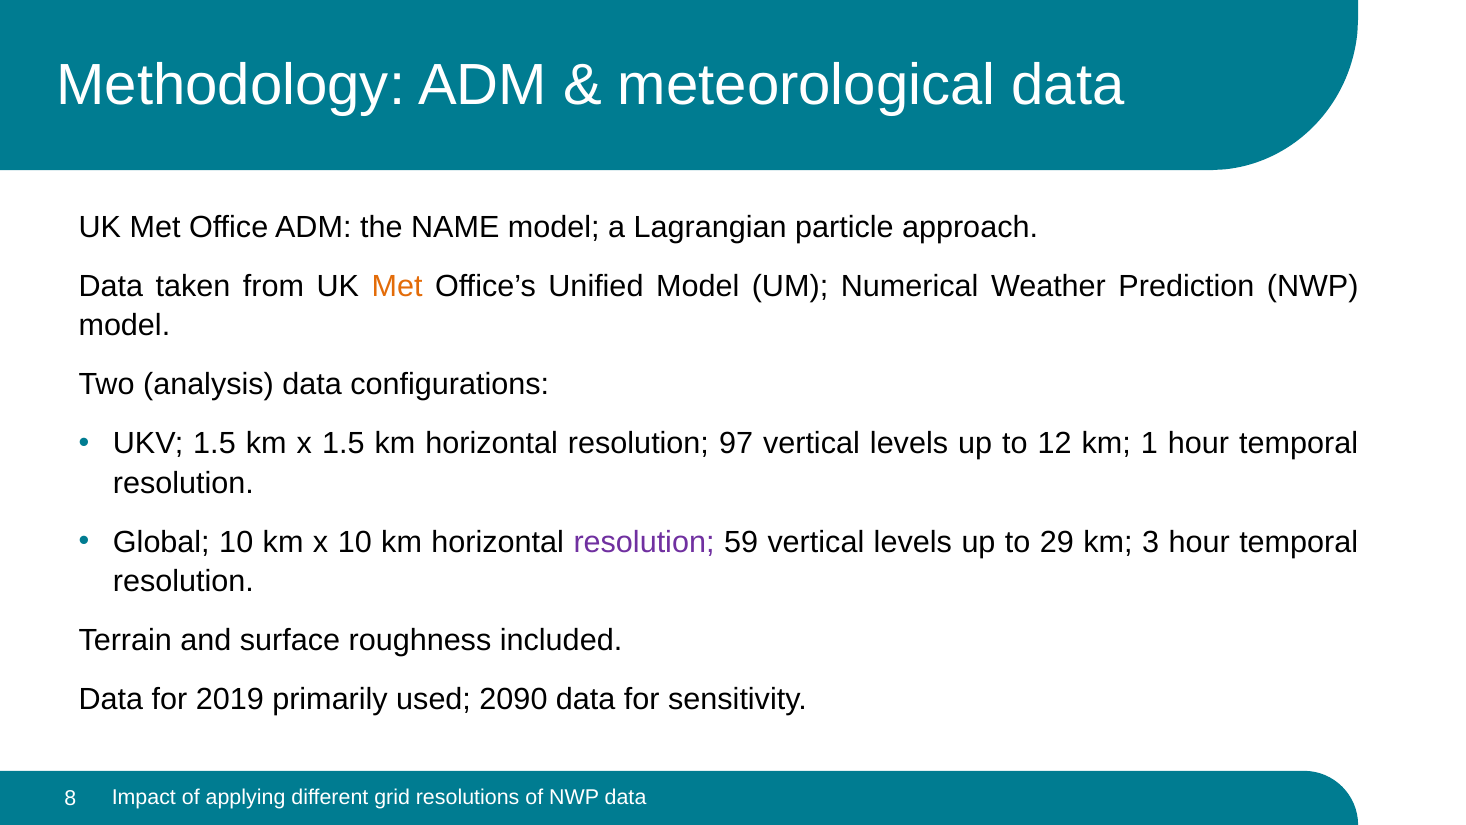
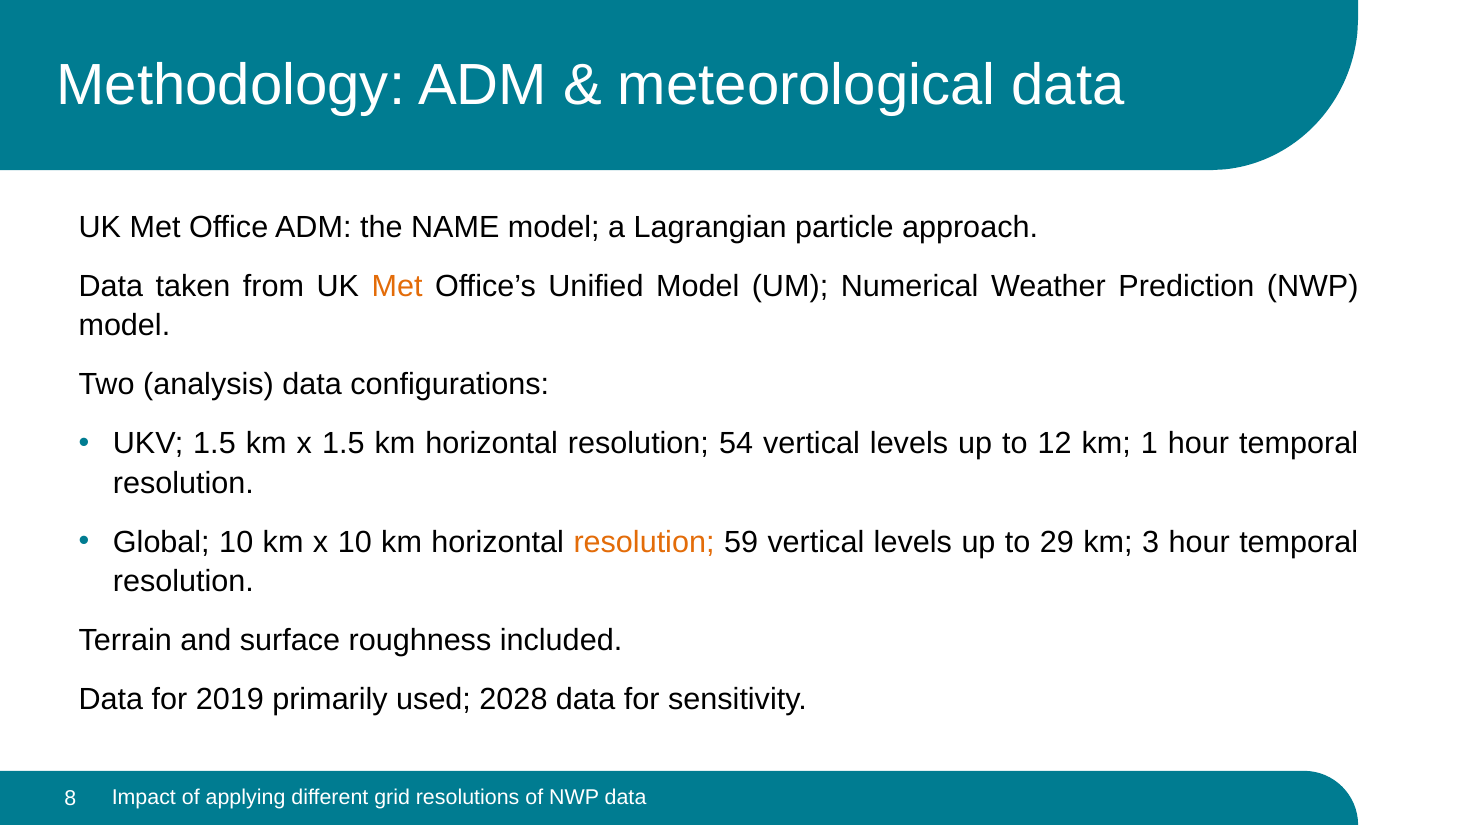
97: 97 -> 54 (736, 444)
resolution colour: purple -> orange (644, 542)
2090: 2090 -> 2028 (513, 699)
